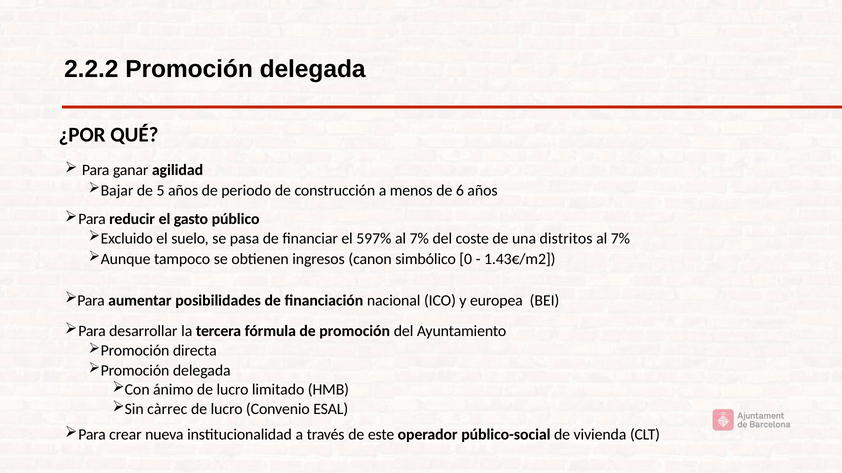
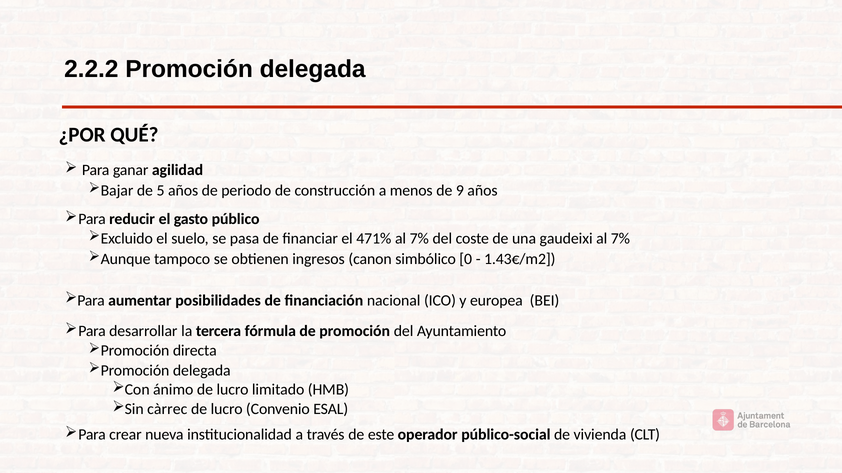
6: 6 -> 9 (460, 191)
597%: 597% -> 471% (374, 239)
distritos: distritos -> gaudeixi (566, 239)
